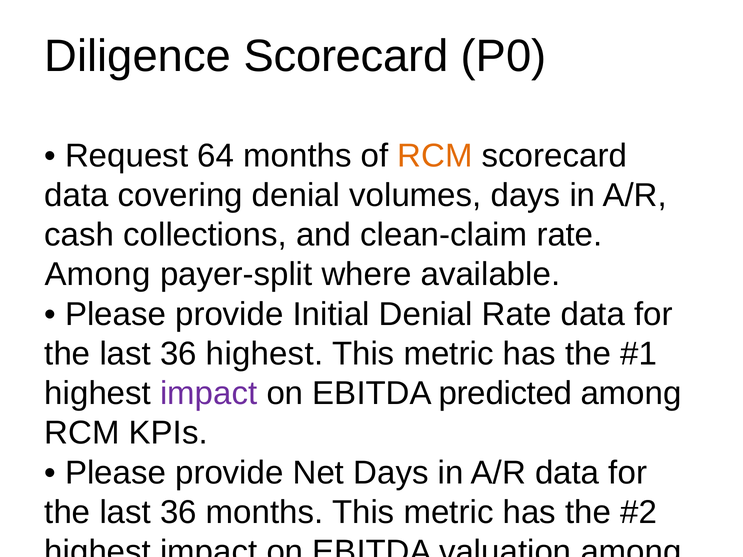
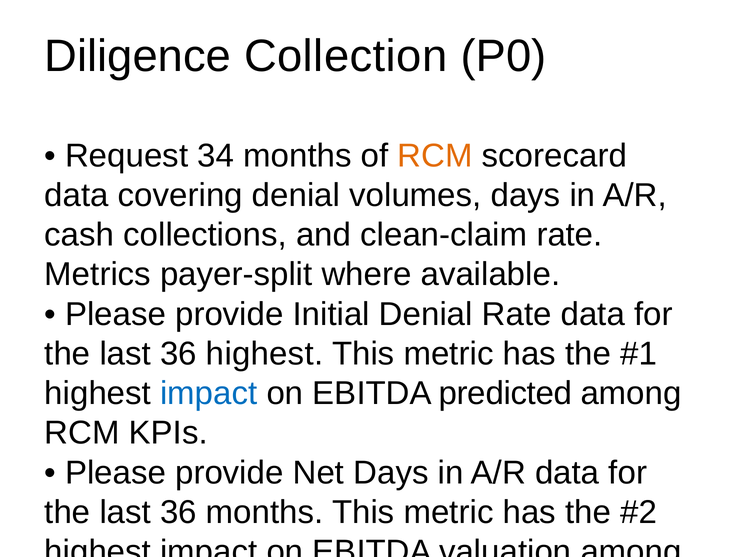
Diligence Scorecard: Scorecard -> Collection (346, 56)
64: 64 -> 34 (216, 156)
Among: Among -> Metrics (98, 275)
impact colour: purple -> blue (209, 394)
